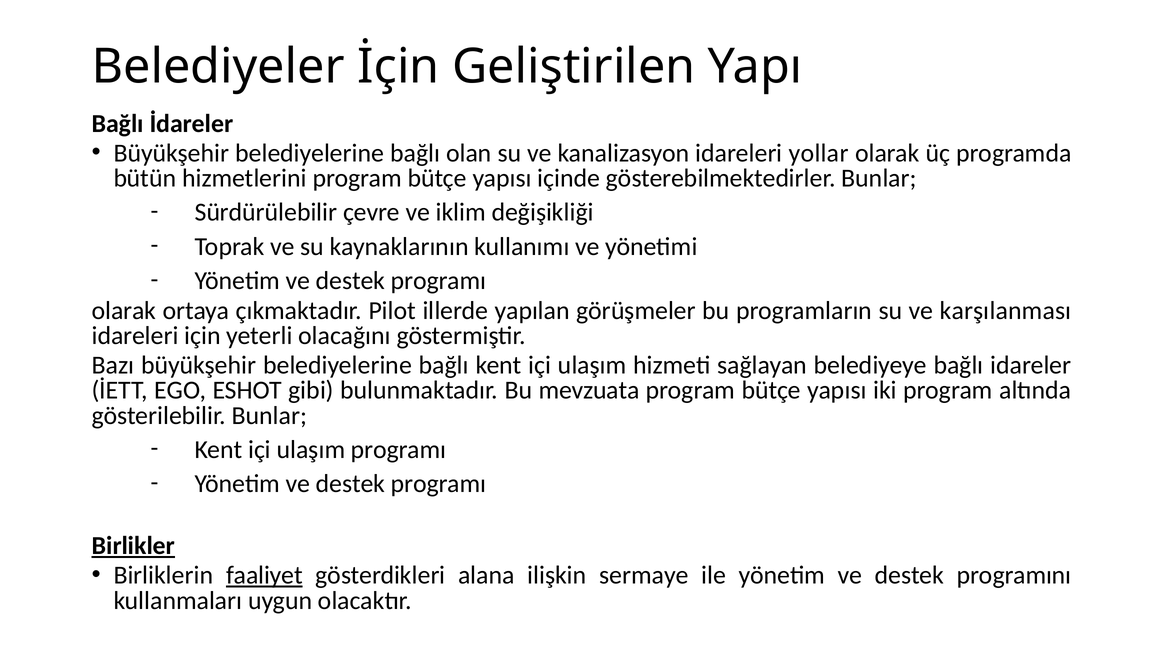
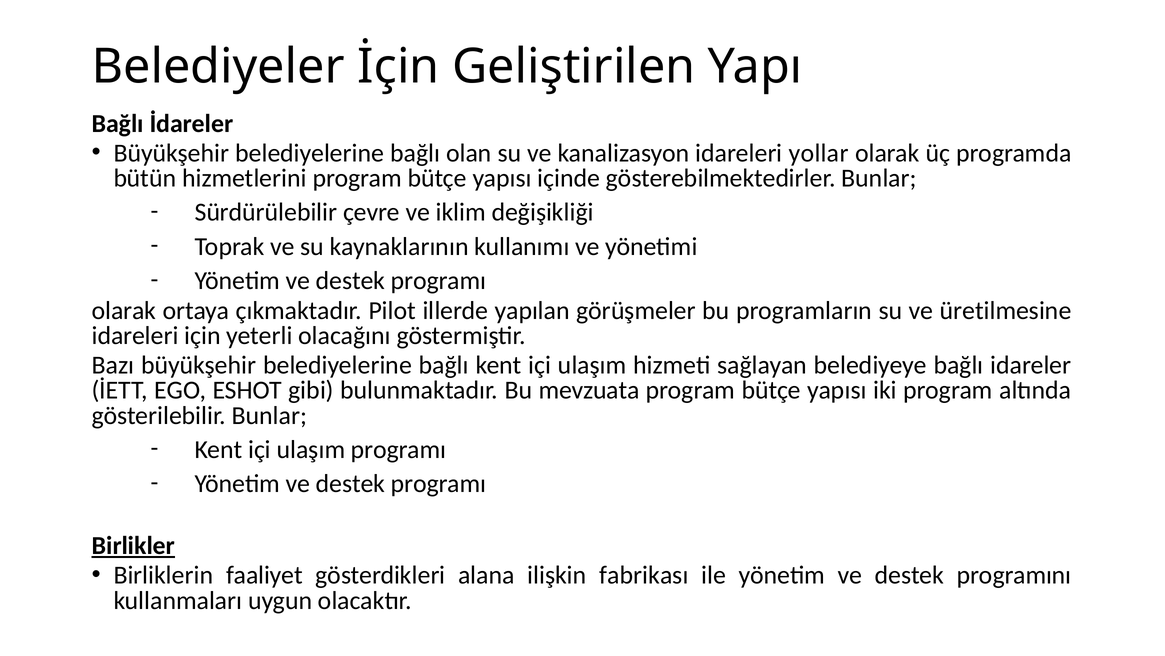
karşılanması: karşılanması -> üretilmesine (1006, 310)
faaliyet underline: present -> none (264, 575)
sermaye: sermaye -> fabrikası (644, 575)
